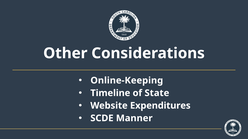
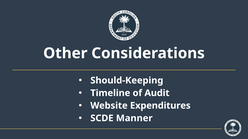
Online-Keeping: Online-Keeping -> Should-Keeping (127, 81)
State: State -> Audit (157, 93)
